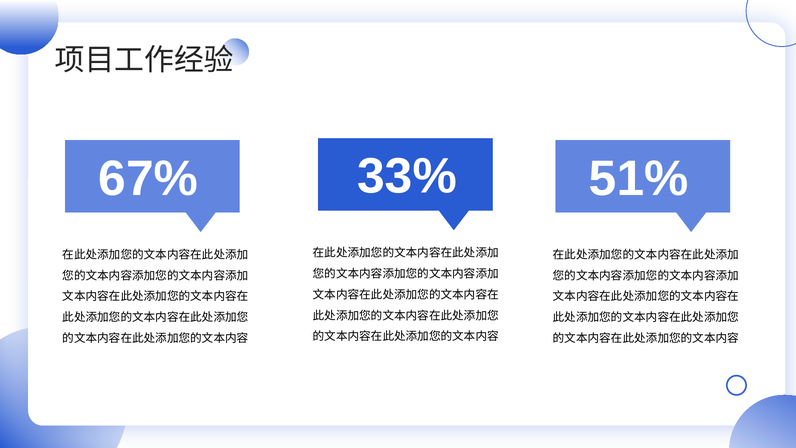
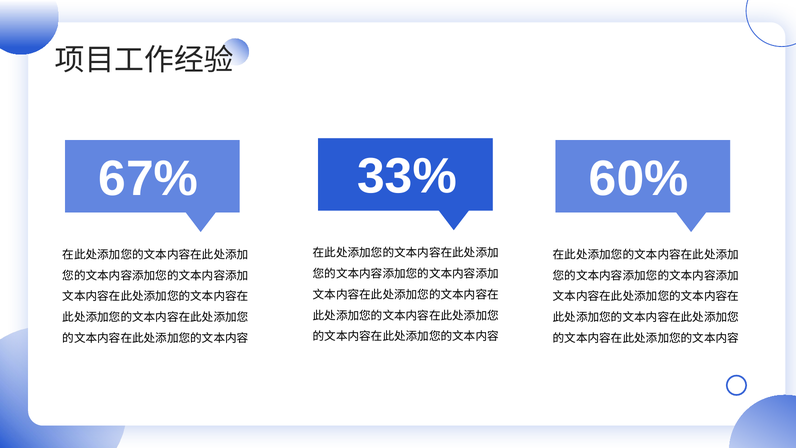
51%: 51% -> 60% (639, 179)
